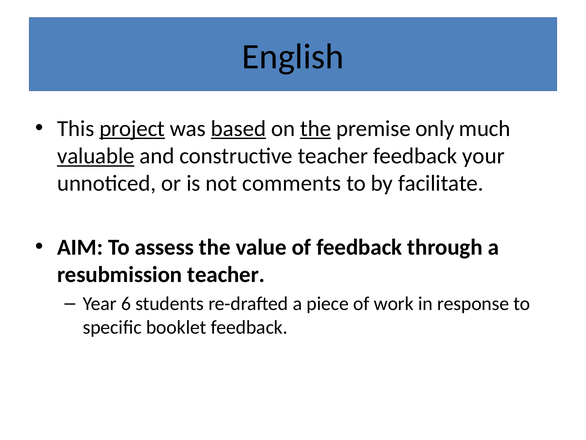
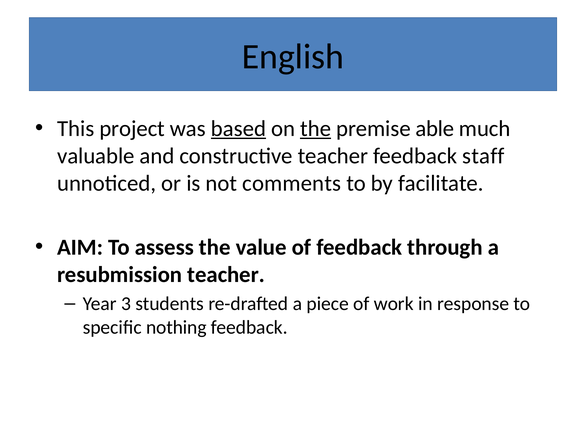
project underline: present -> none (132, 129)
only: only -> able (435, 129)
valuable underline: present -> none (96, 156)
your: your -> staff (483, 156)
6: 6 -> 3 (126, 304)
booklet: booklet -> nothing (176, 327)
